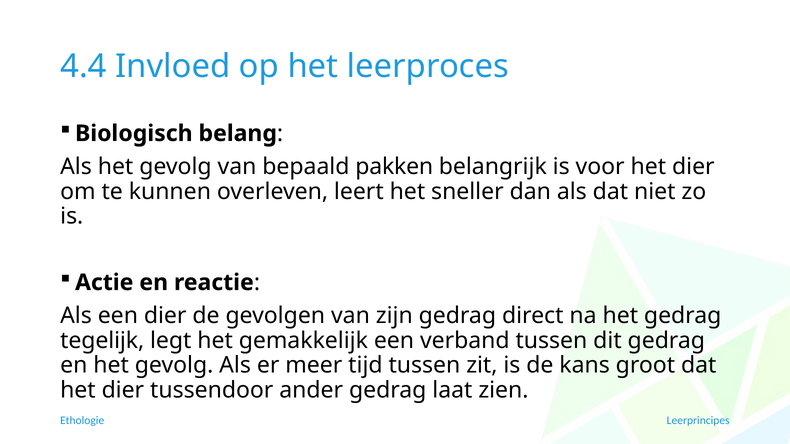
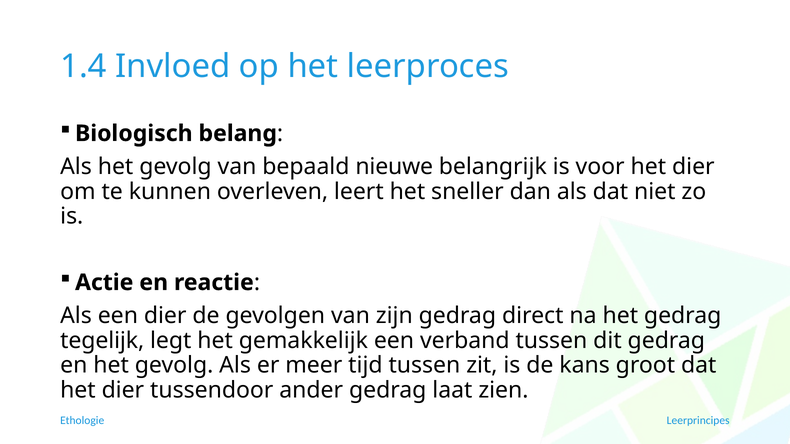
4.4: 4.4 -> 1.4 (83, 66)
pakken: pakken -> nieuwe (394, 167)
